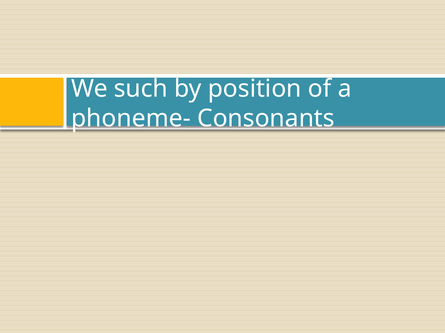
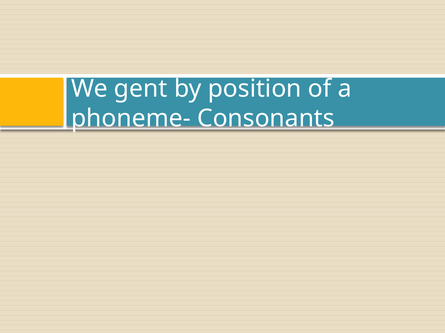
such: such -> gent (141, 89)
